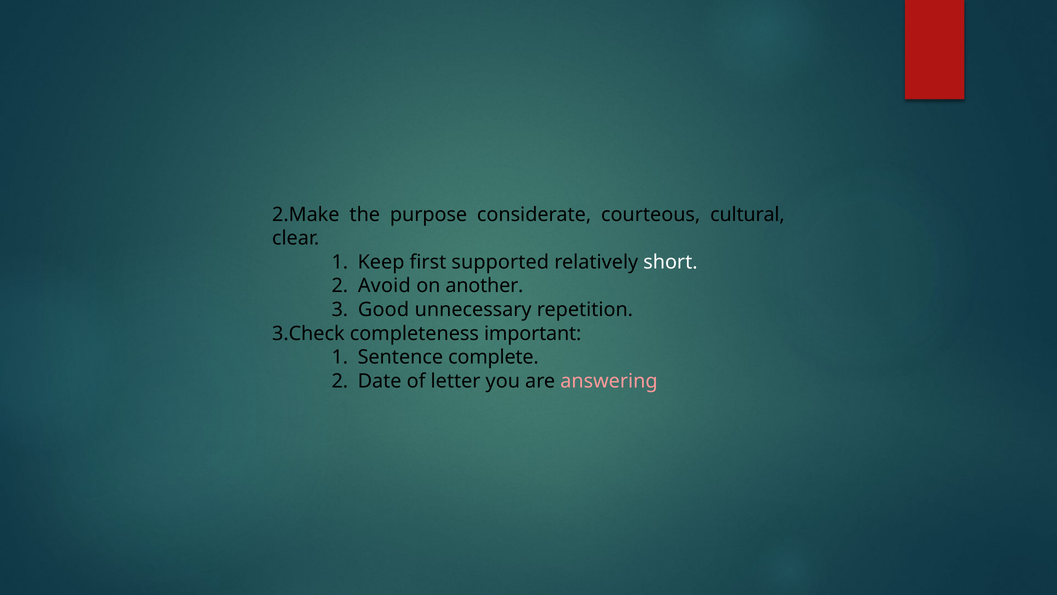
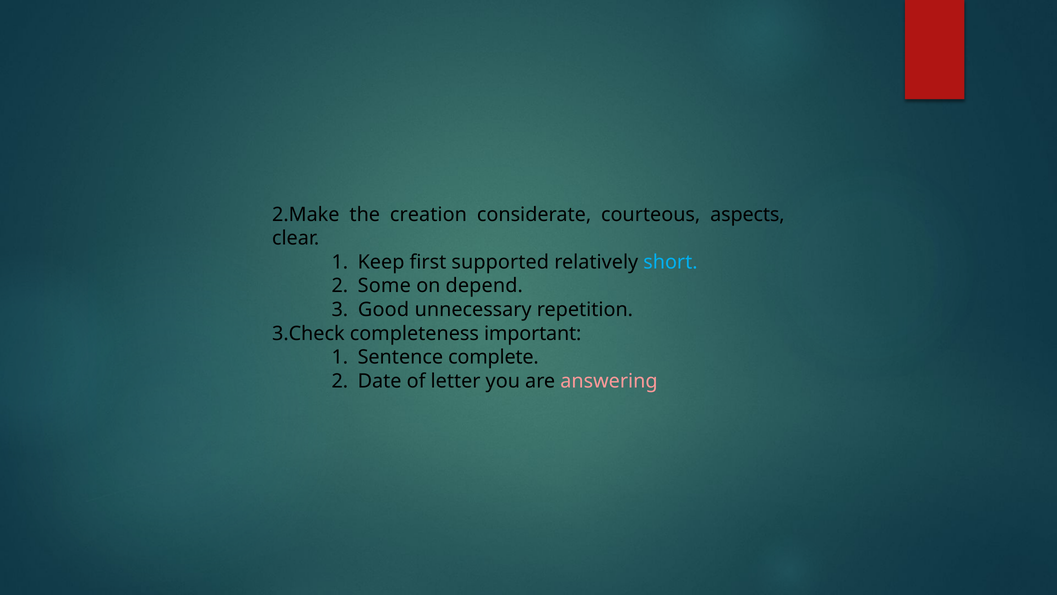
purpose: purpose -> creation (428, 214)
cultural: cultural -> aspects (747, 214)
short colour: white -> light blue (670, 262)
Avoid: Avoid -> Some (384, 286)
another: another -> depend (484, 286)
